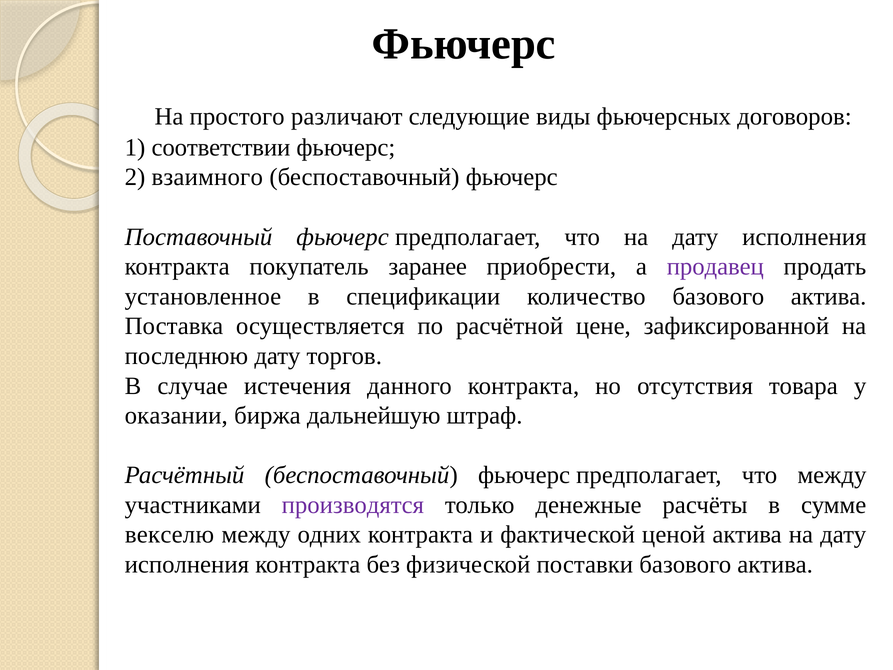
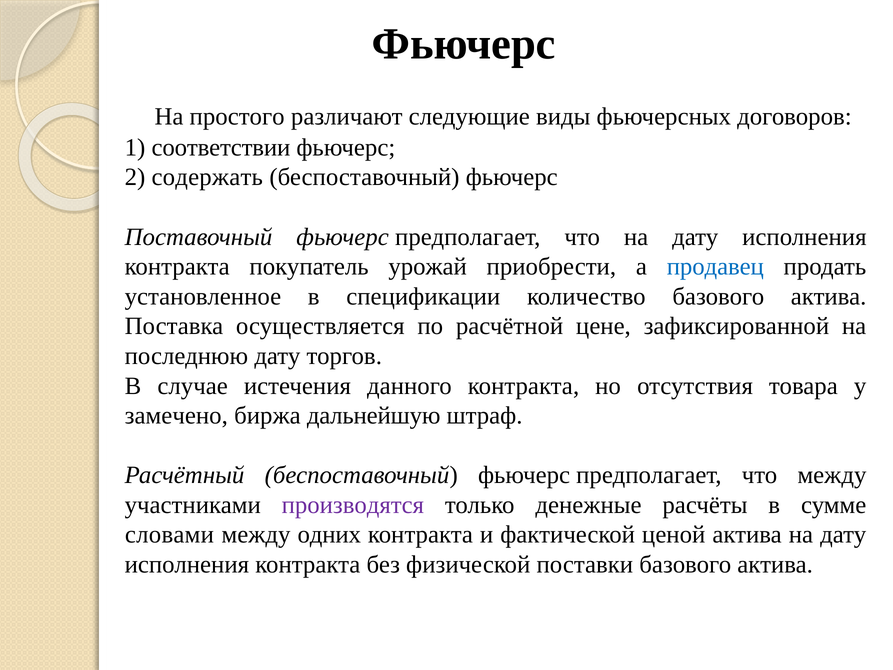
взаимного: взаимного -> содержать (207, 177)
заранее: заранее -> урожай (428, 267)
продавец colour: purple -> blue (715, 267)
оказании: оказании -> замечено (176, 415)
векселю: векселю -> словами (169, 535)
